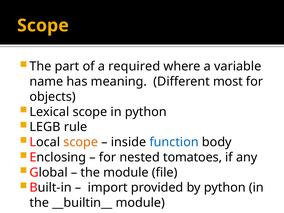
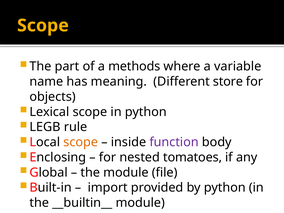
required: required -> methods (134, 66)
most: most -> store (228, 82)
function colour: blue -> purple (174, 142)
